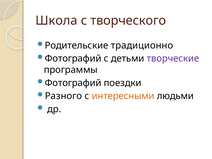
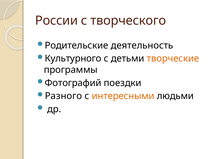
Школа: Школа -> России (57, 20)
традиционно: традиционно -> деятельность (142, 45)
Фотографий: Фотографий -> Культурного (73, 59)
творческие colour: purple -> orange (173, 59)
